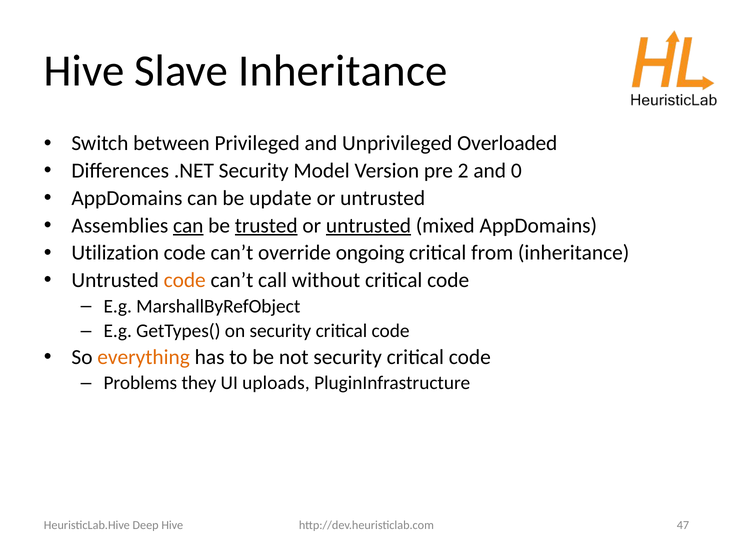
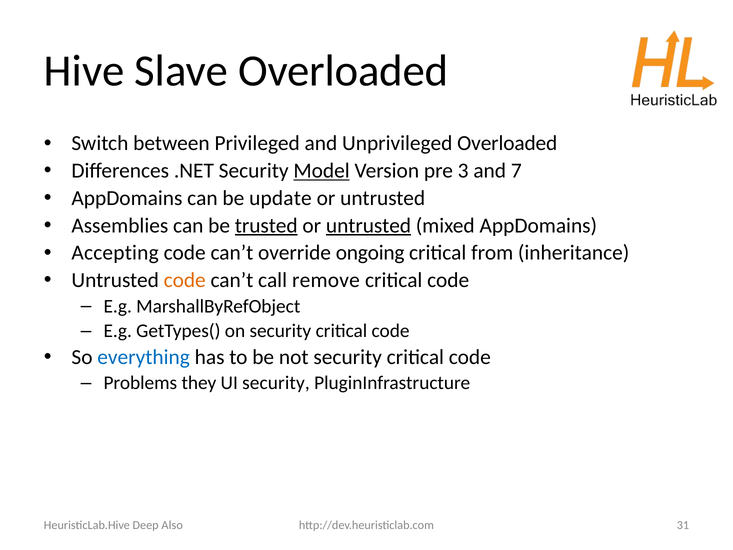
Slave Inheritance: Inheritance -> Overloaded (343, 71)
Model underline: none -> present (322, 171)
2: 2 -> 3 (463, 171)
0: 0 -> 7 (516, 171)
can underline: present -> none (188, 225)
Utilization: Utilization -> Accepting (115, 253)
without: without -> remove (326, 280)
everything colour: orange -> blue (144, 357)
UI uploads: uploads -> security (276, 383)
Deep Hive: Hive -> Also (172, 525)
47: 47 -> 31 (683, 525)
